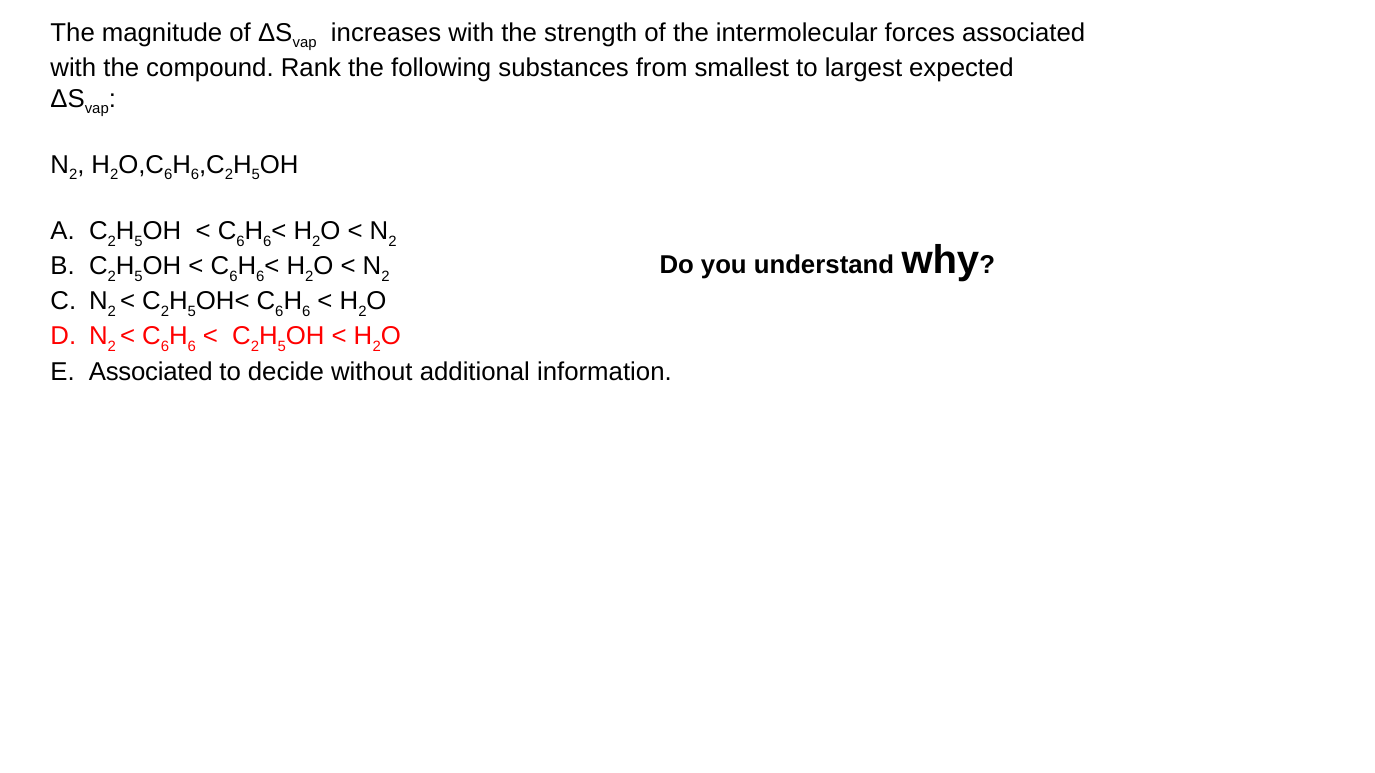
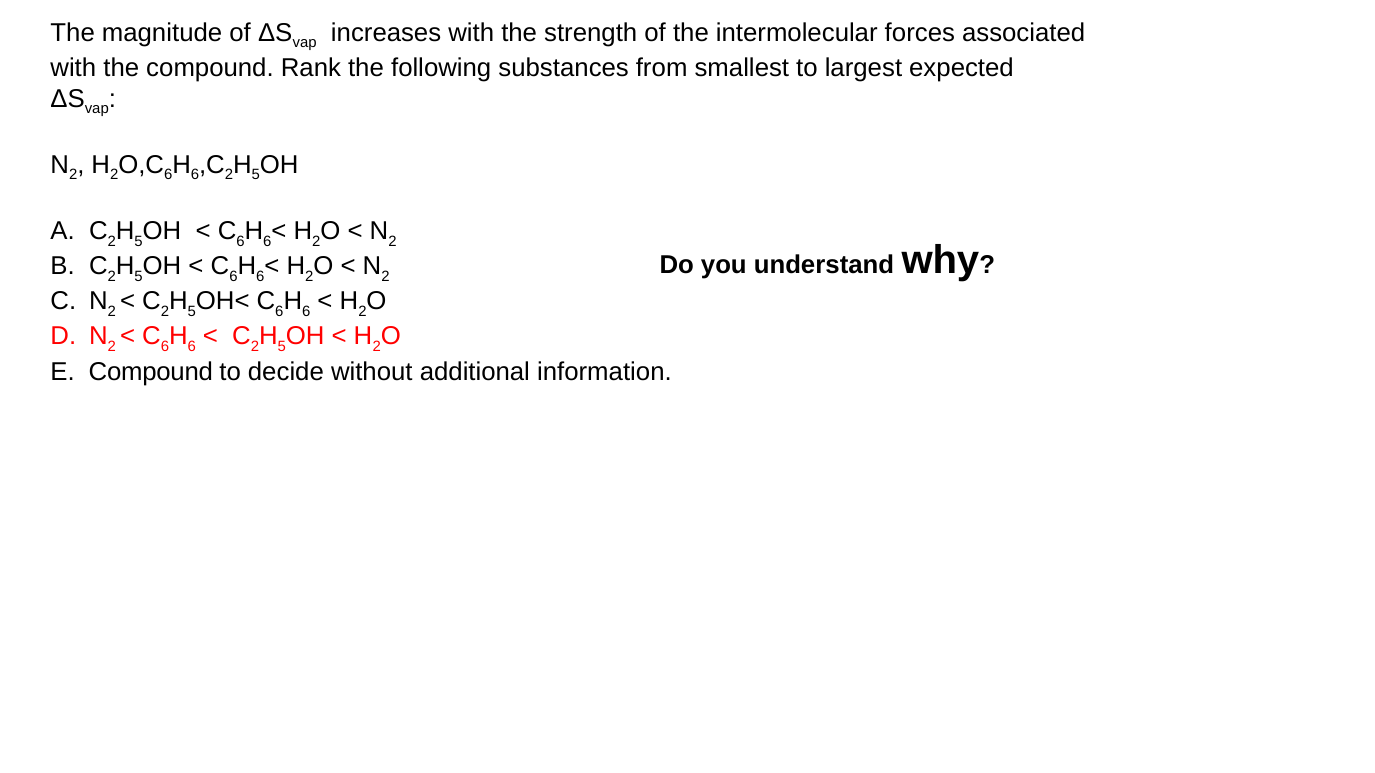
Associated: Associated -> Compound (151, 372)
